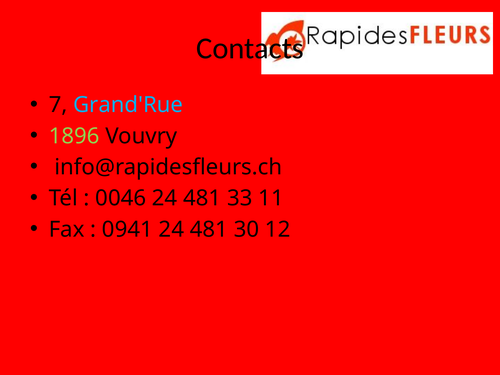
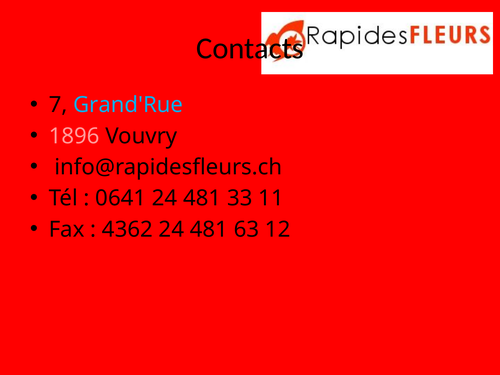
1896 colour: light green -> pink (74, 136)
0046: 0046 -> 0641 (121, 198)
0941: 0941 -> 4362 (127, 229)
30: 30 -> 63 (246, 229)
